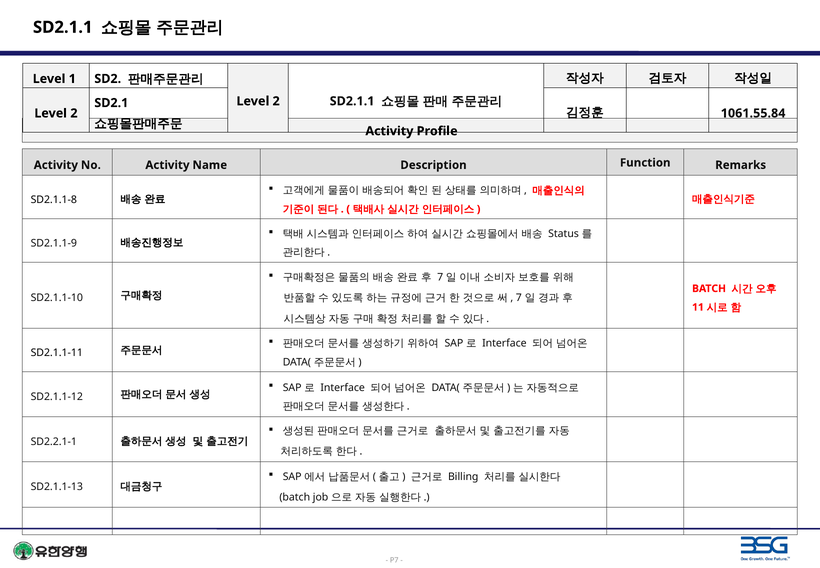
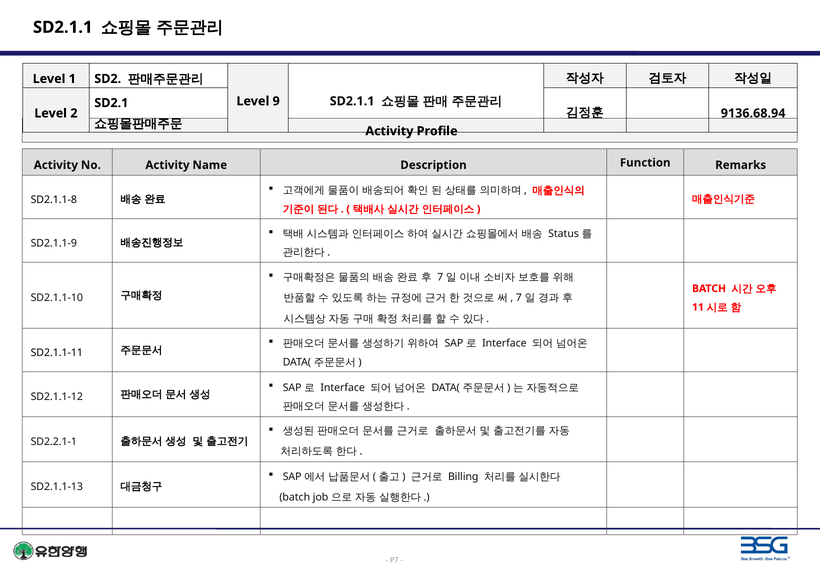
2: 2 -> 9 (276, 101)
1061.55.84: 1061.55.84 -> 9136.68.94 (753, 113)
